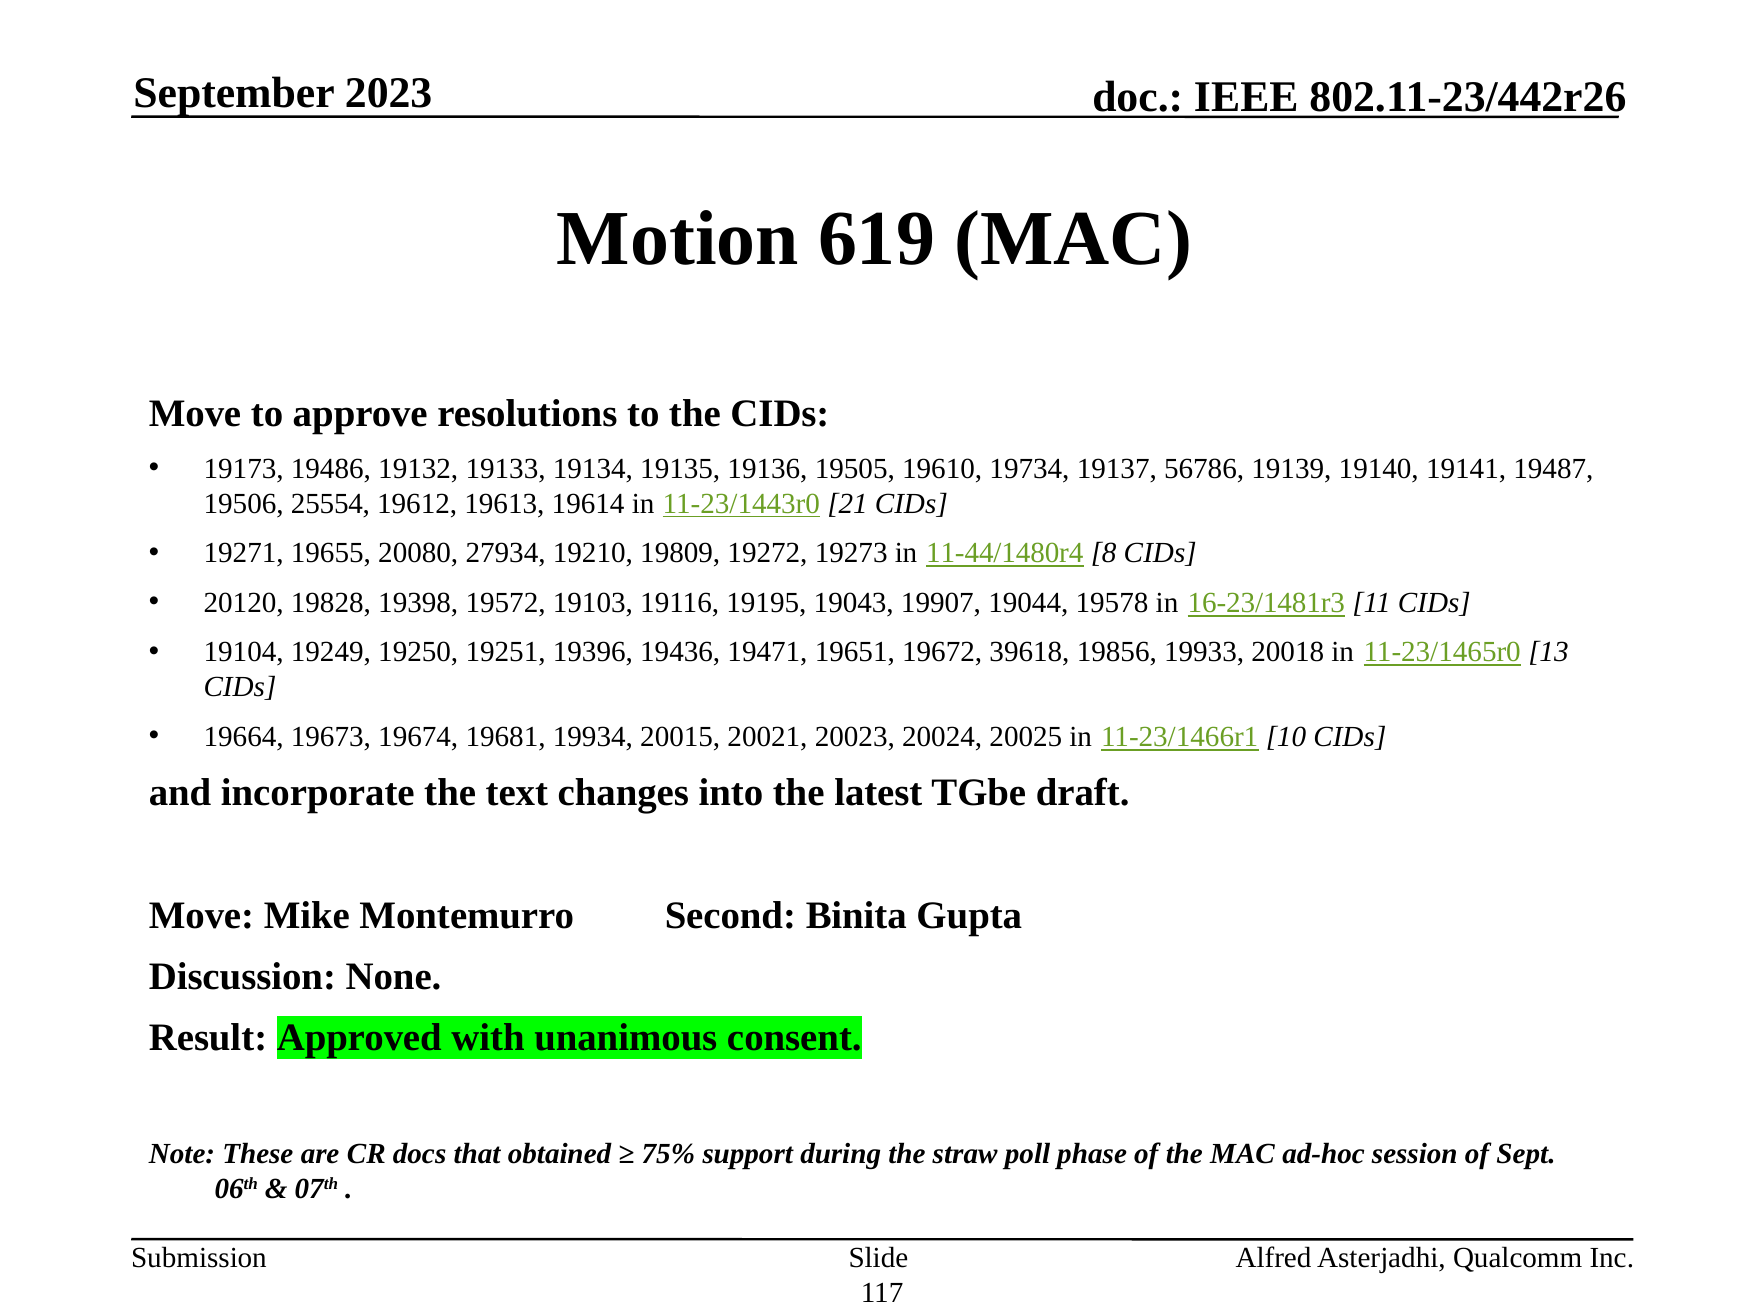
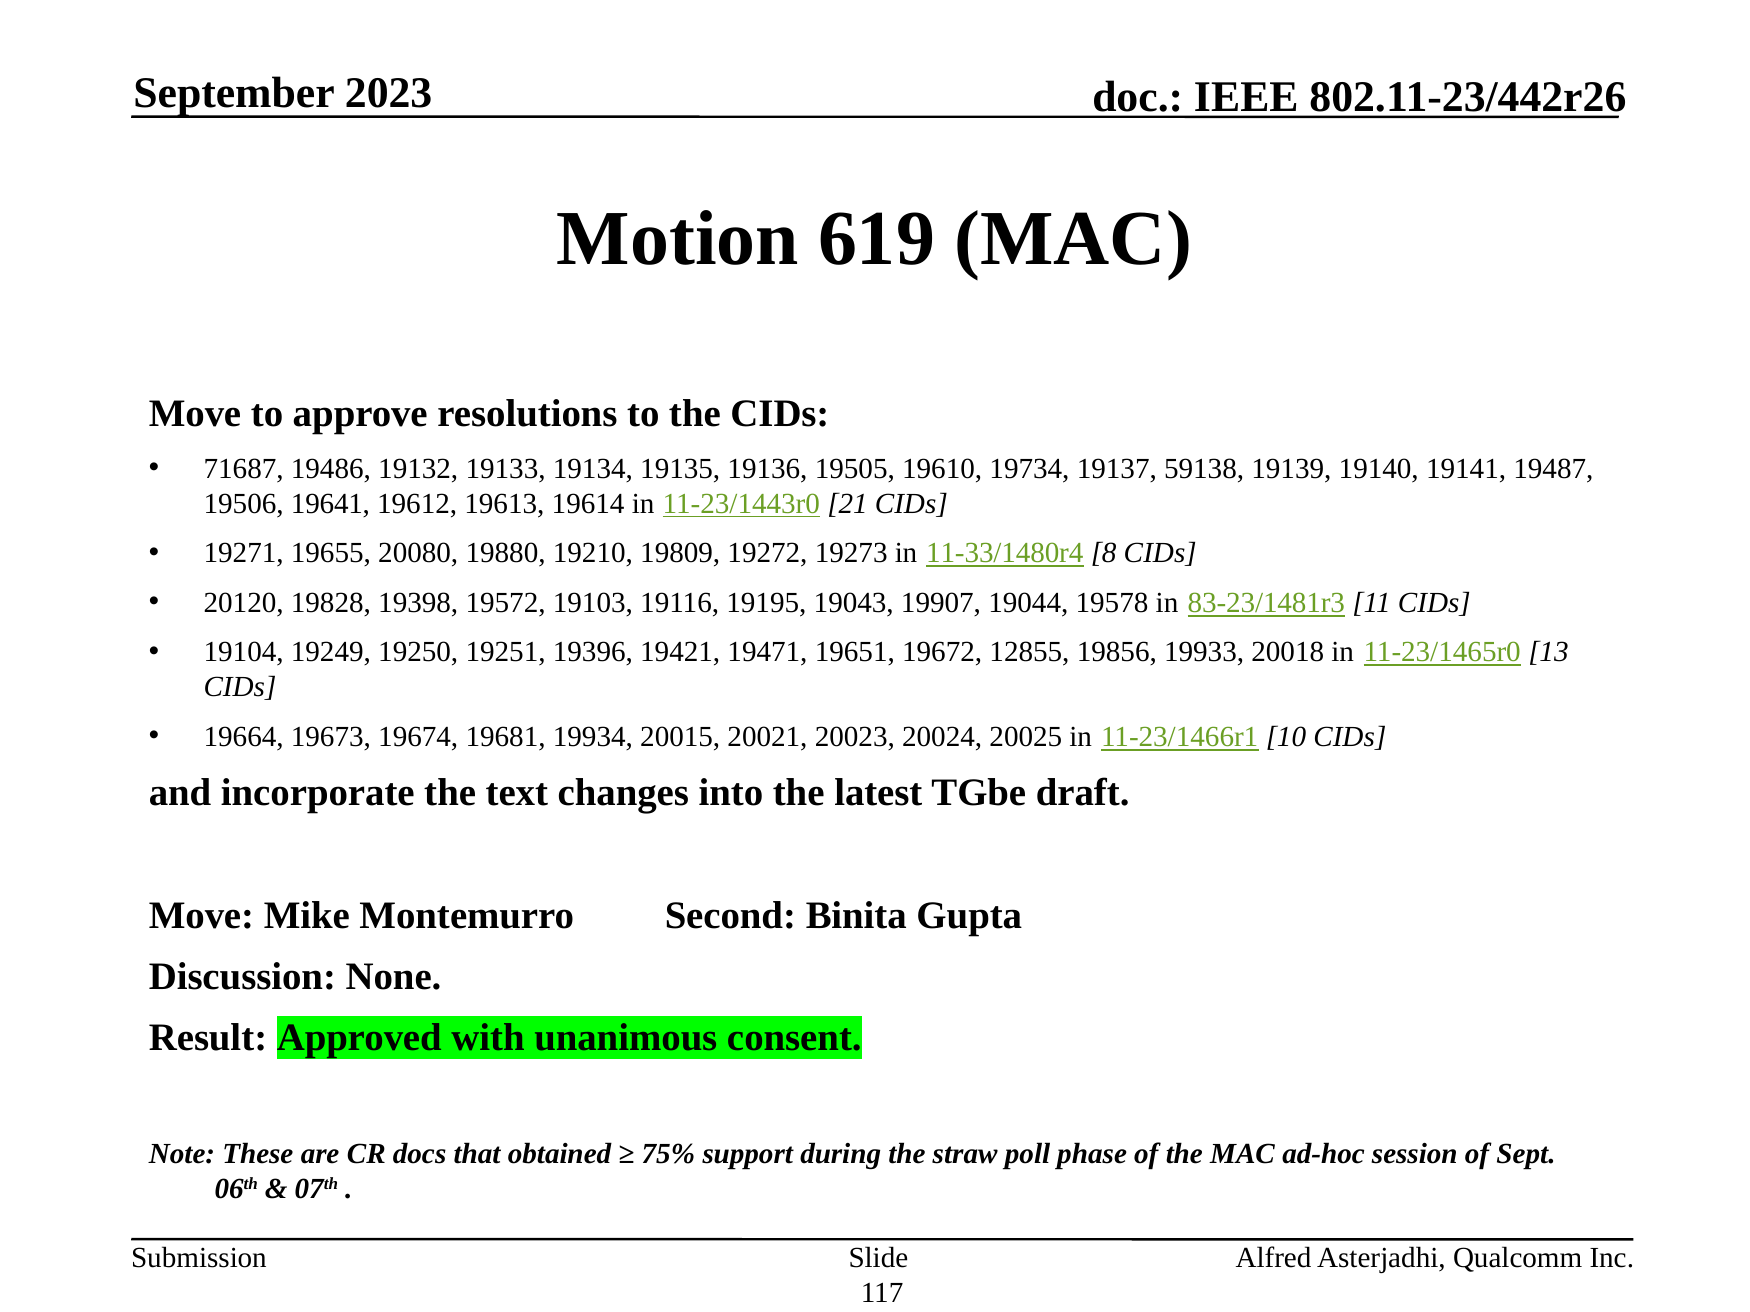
19173: 19173 -> 71687 (244, 469)
56786: 56786 -> 59138 (1204, 469)
25554: 25554 -> 19641 (330, 504)
27934: 27934 -> 19880 (506, 553)
11-44/1480r4: 11-44/1480r4 -> 11-33/1480r4 (1005, 553)
16-23/1481r3: 16-23/1481r3 -> 83-23/1481r3 (1266, 603)
19436: 19436 -> 19421 (680, 653)
39618: 39618 -> 12855 (1029, 653)
